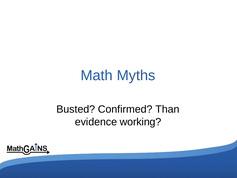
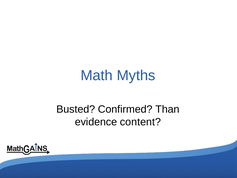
working: working -> content (140, 122)
